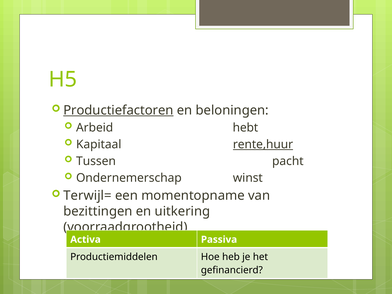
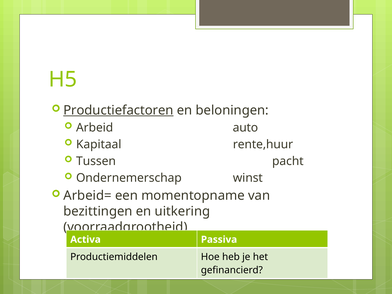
hebt: hebt -> auto (245, 128)
rente,huur underline: present -> none (263, 144)
Terwijl=: Terwijl= -> Arbeid= (88, 196)
